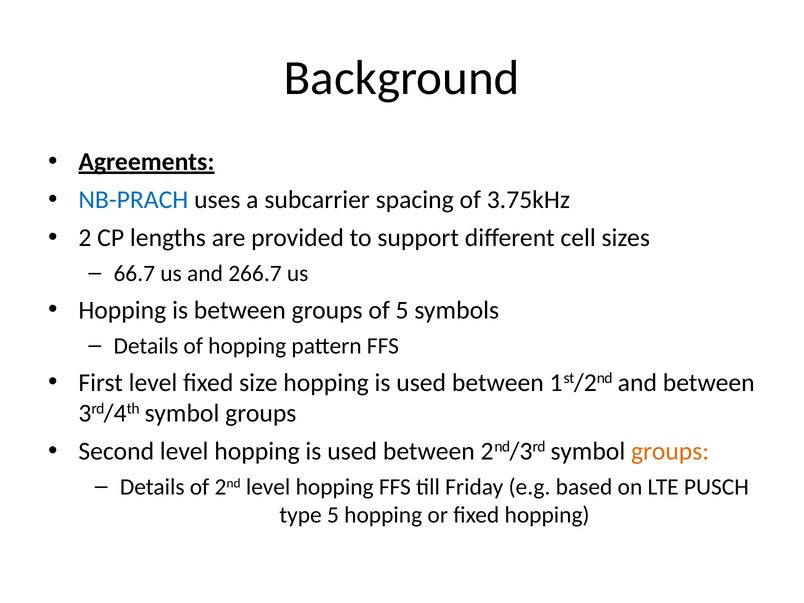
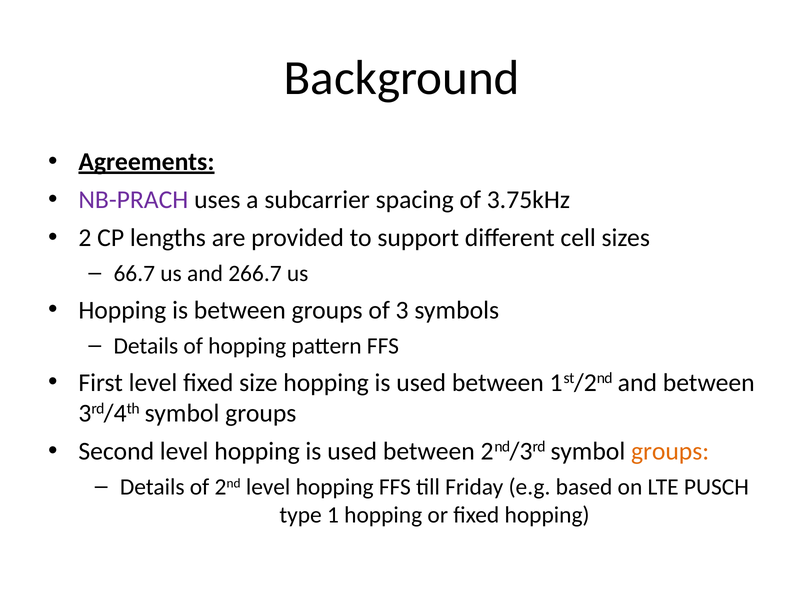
NB-PRACH colour: blue -> purple (133, 200)
of 5: 5 -> 3 (402, 310)
type 5: 5 -> 1 (333, 515)
